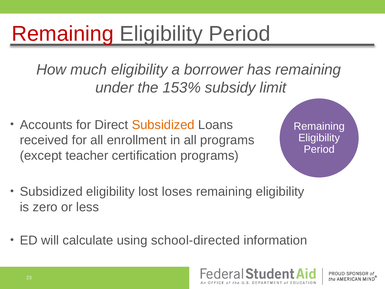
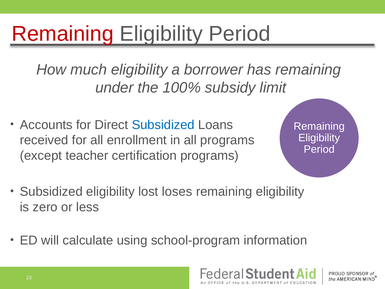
153%: 153% -> 100% (182, 88)
Subsidized colour: orange -> blue (163, 125)
school-directed: school-directed -> school-program (196, 240)
